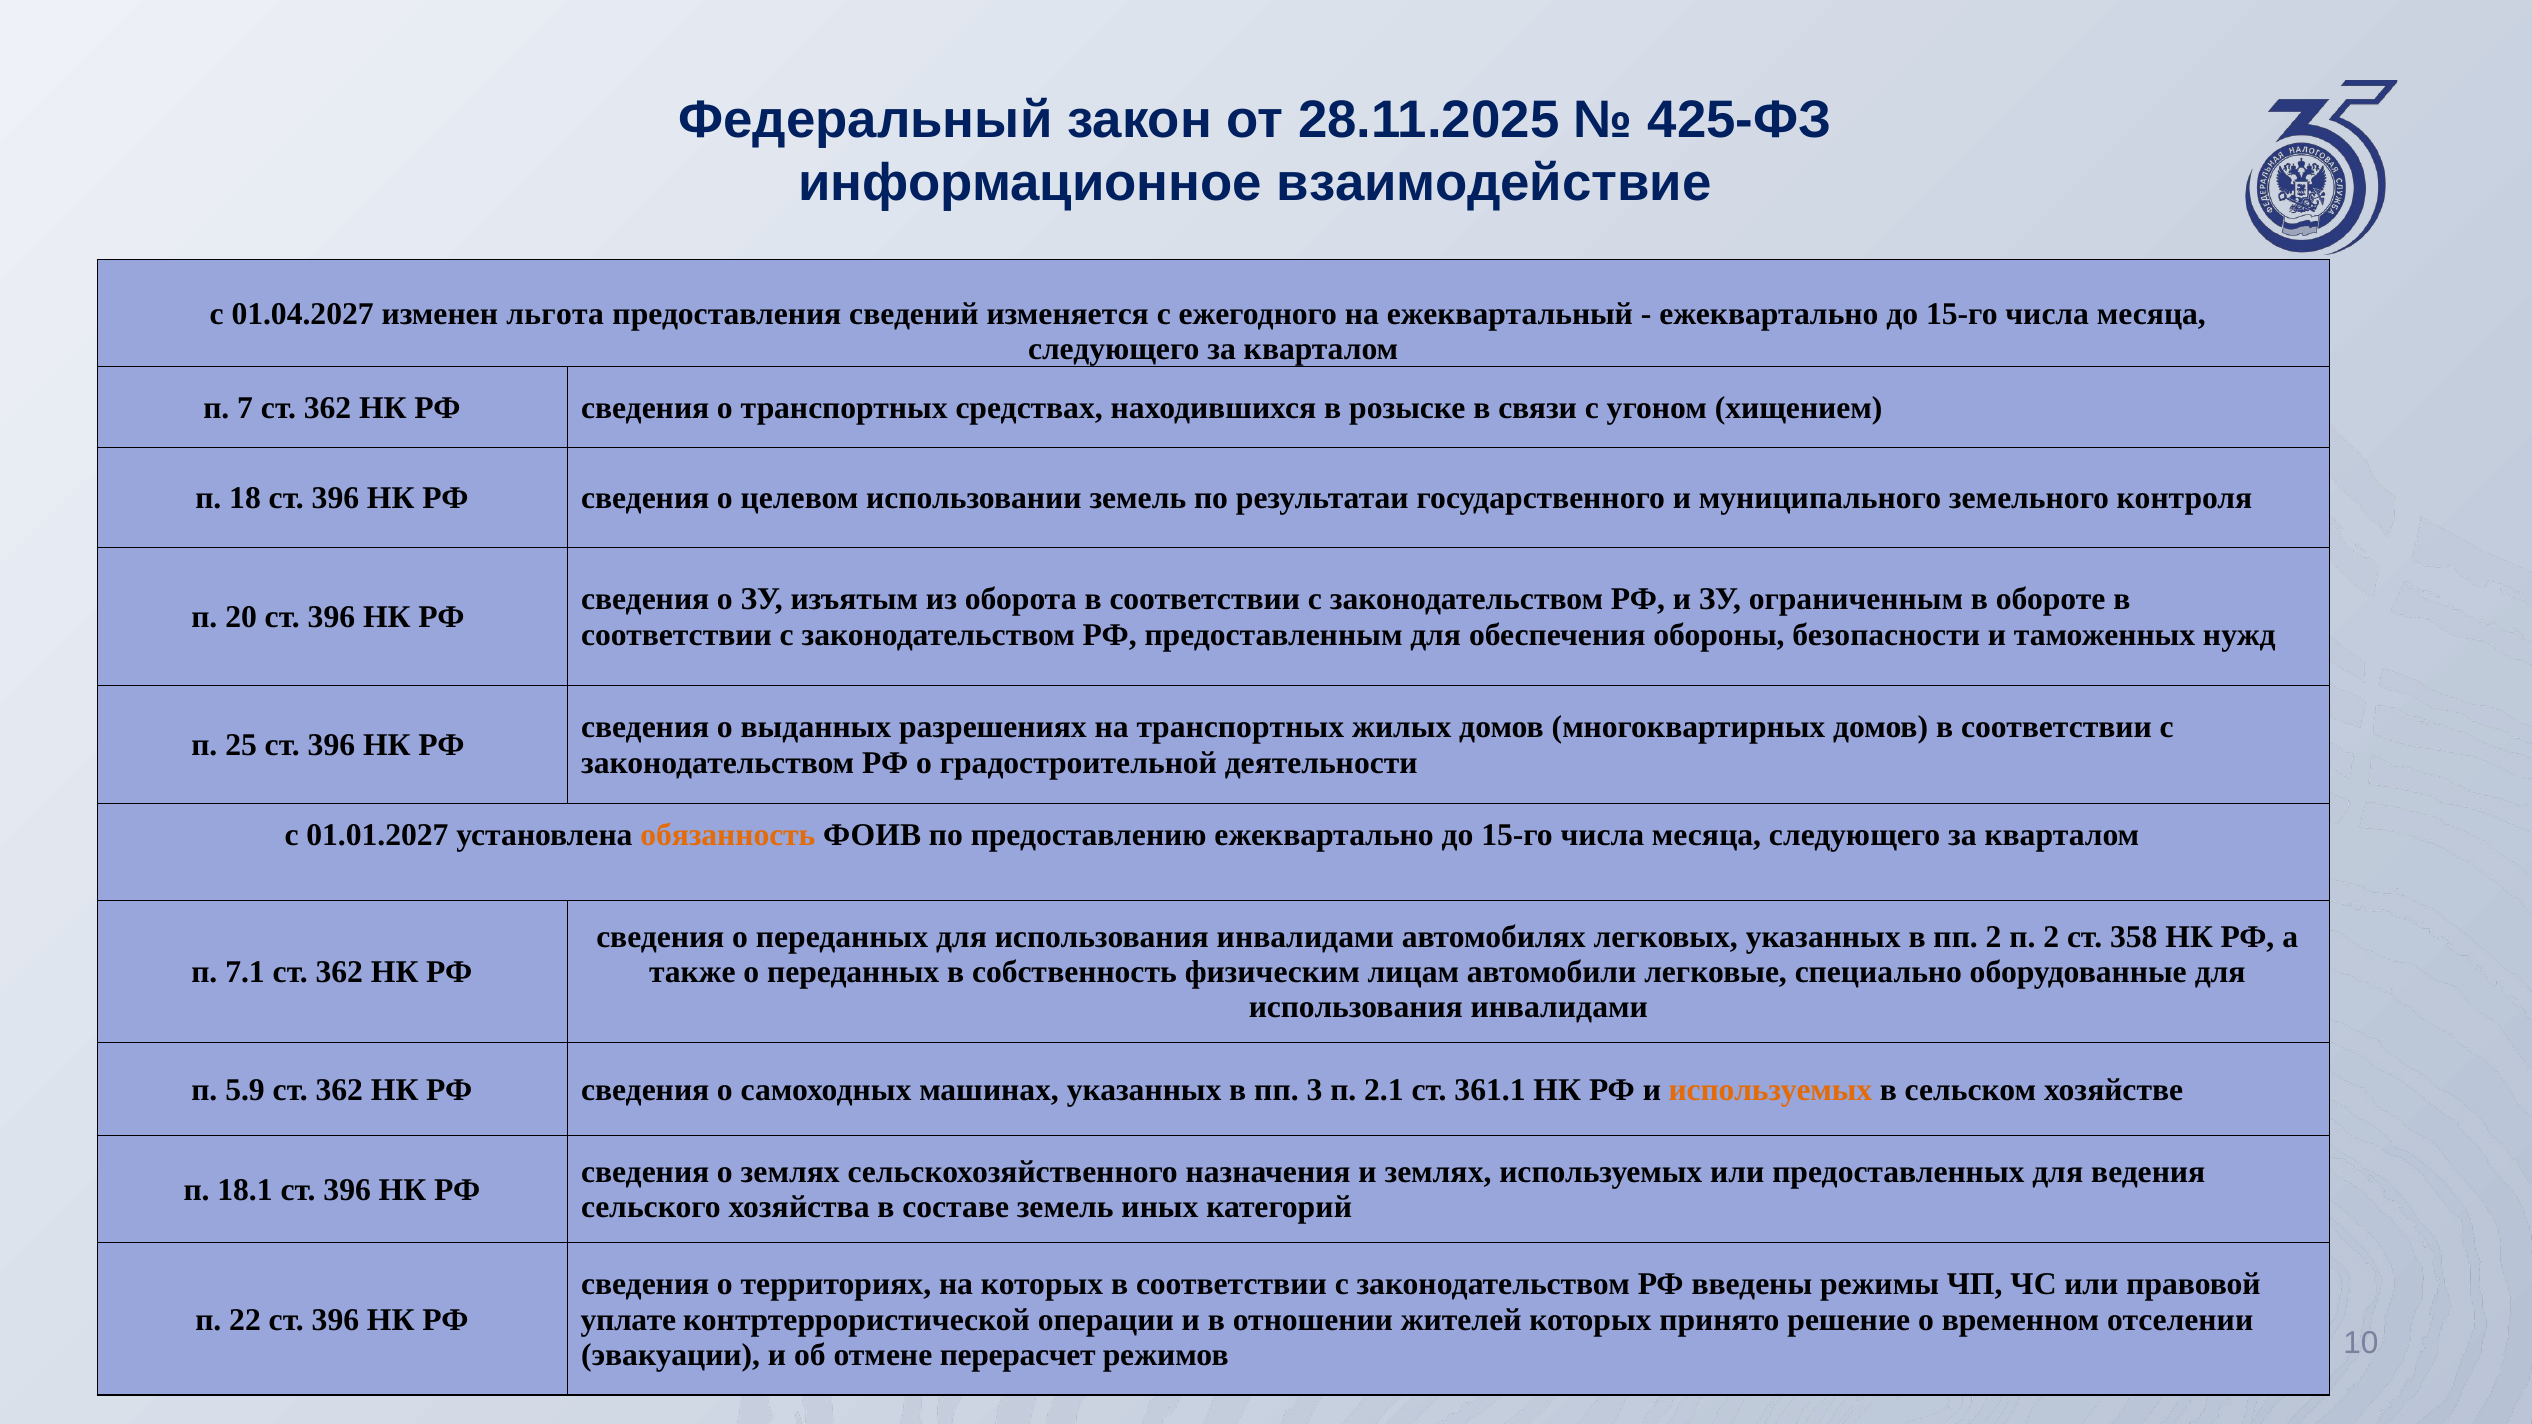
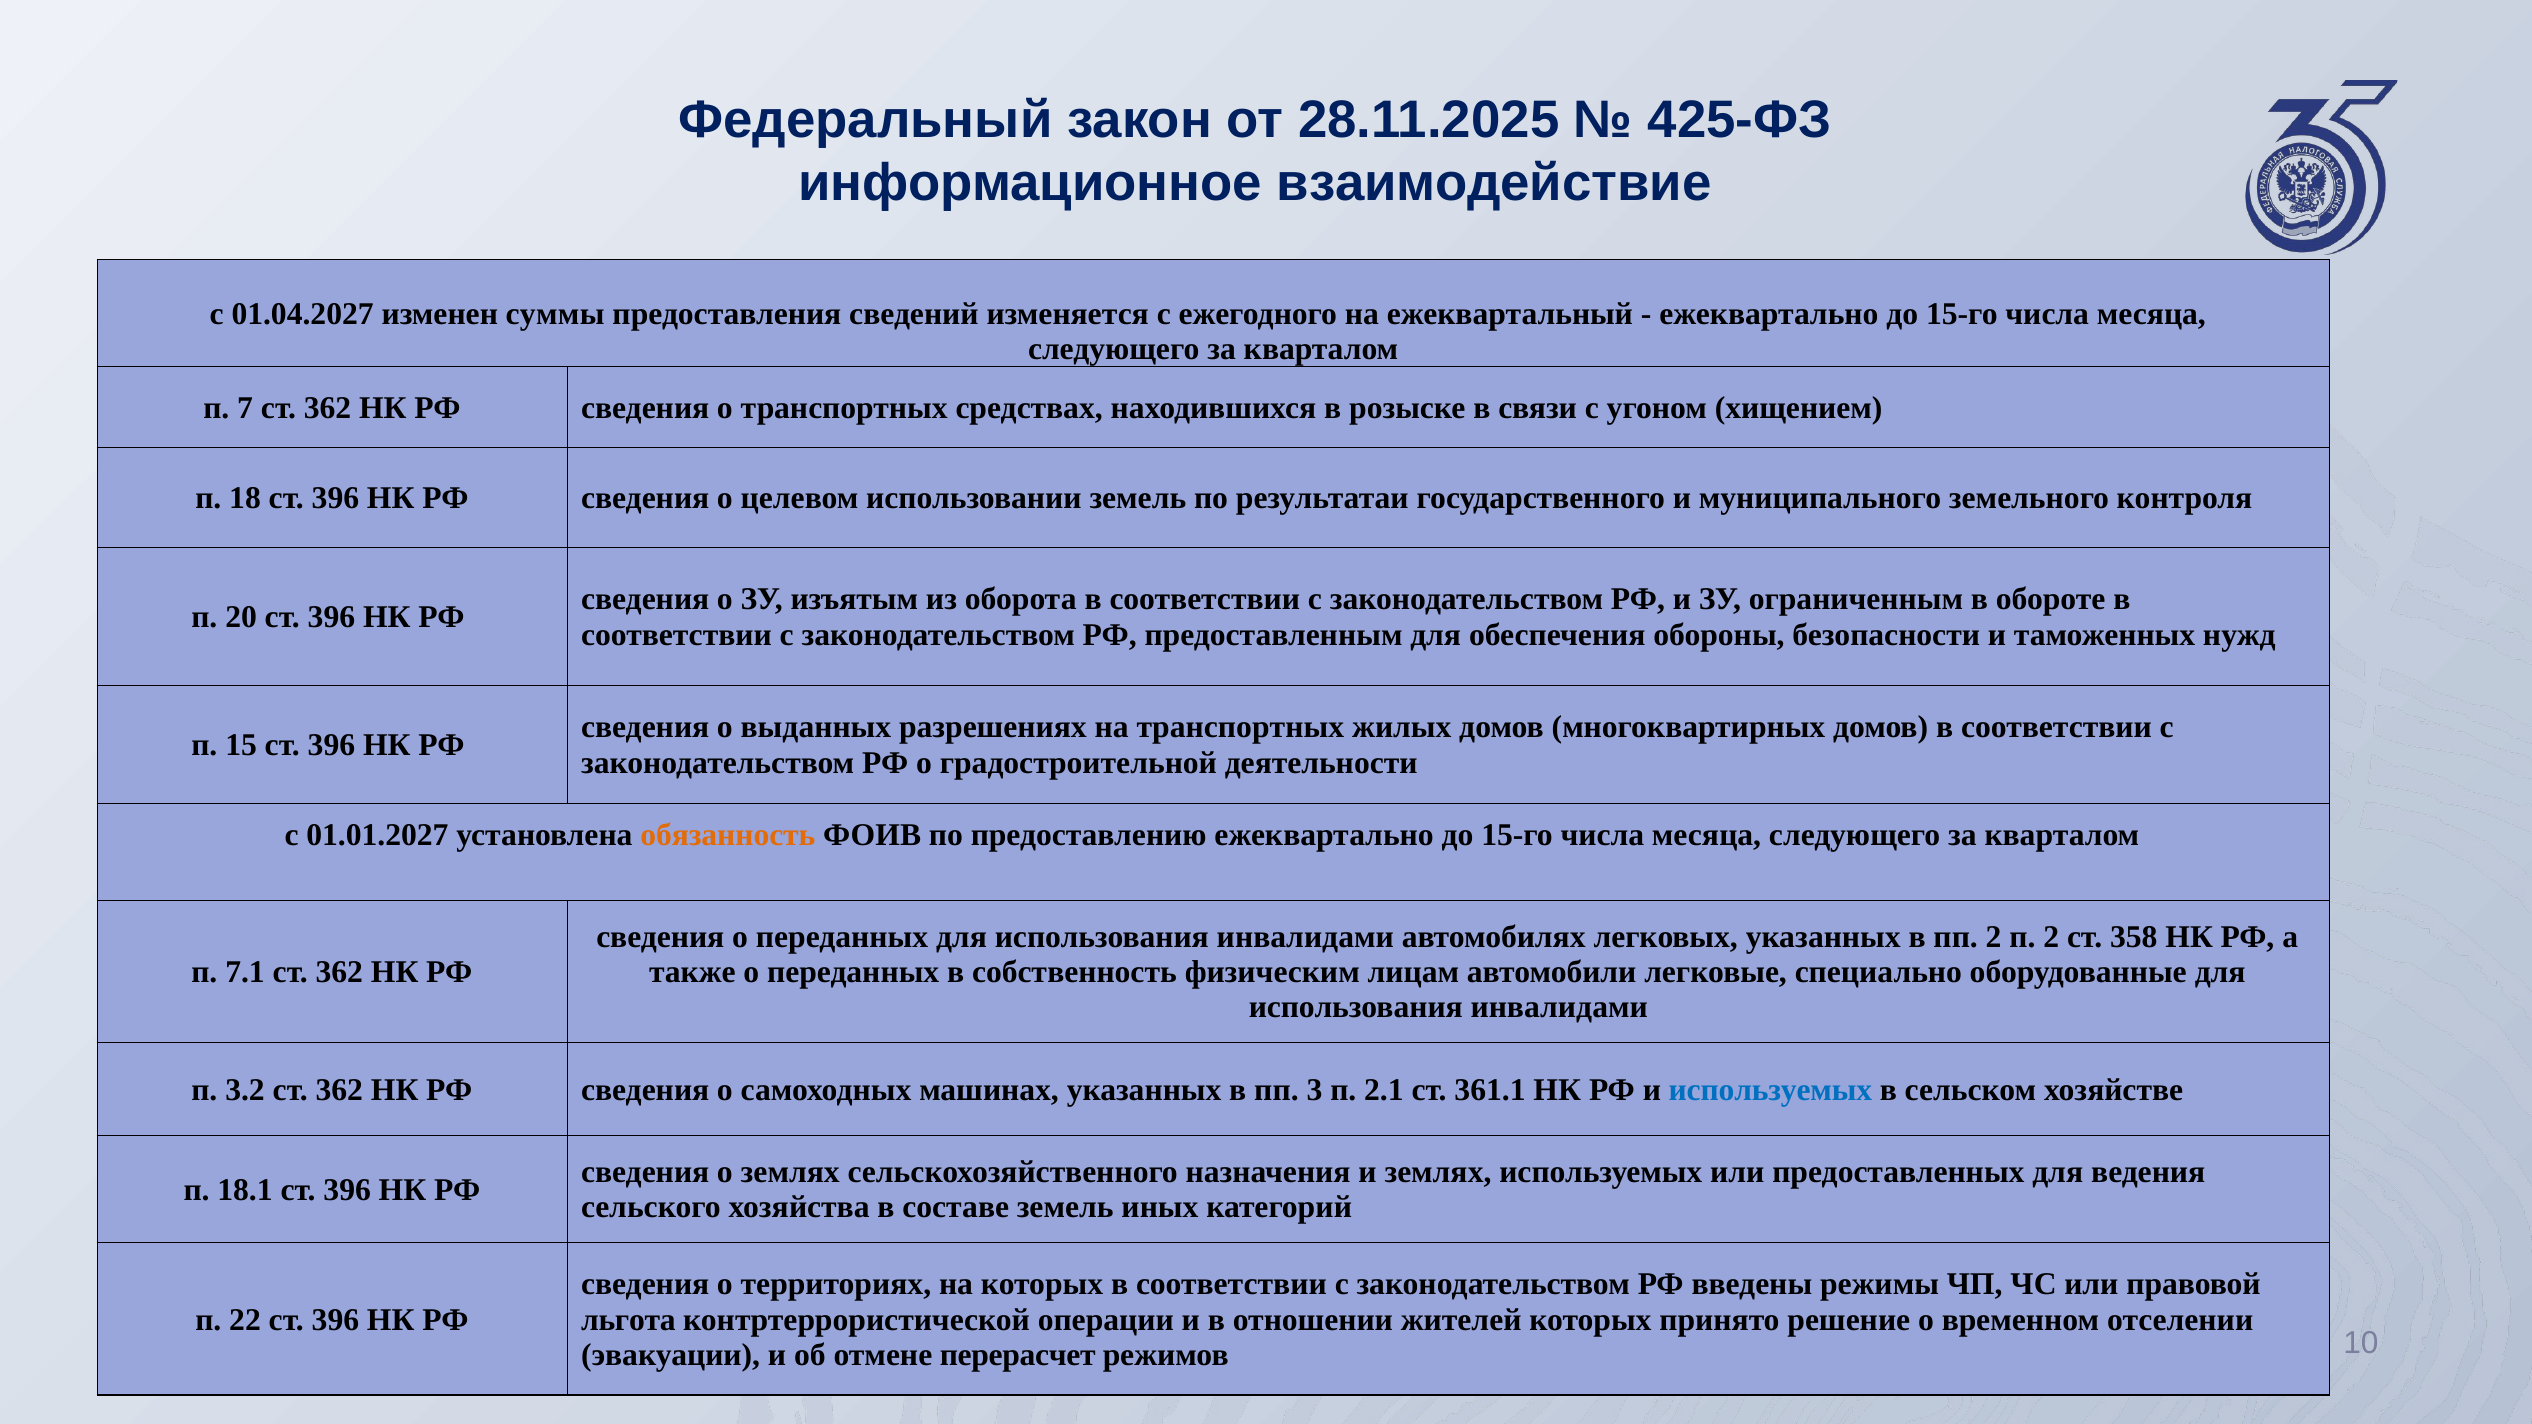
льгота: льгота -> суммы (555, 314)
25: 25 -> 15 (241, 745)
5.9: 5.9 -> 3.2 (245, 1090)
используемых colour: orange -> blue (1770, 1090)
уплате: уплате -> льгота (628, 1320)
